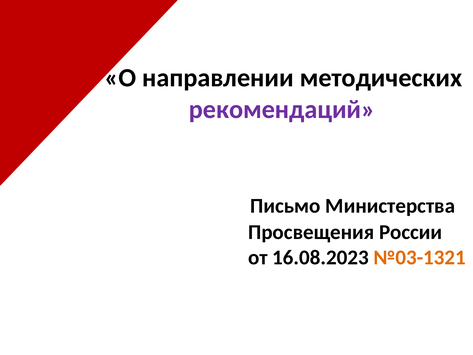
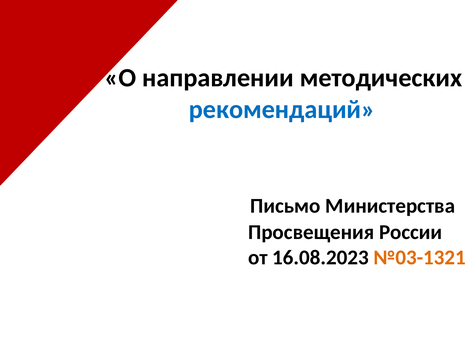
рекомендаций colour: purple -> blue (282, 109)
